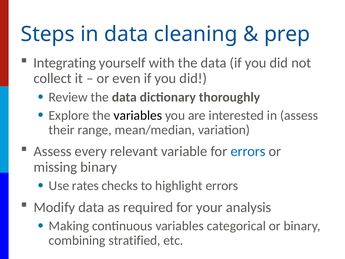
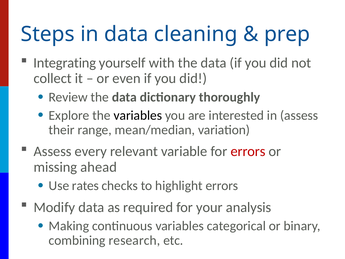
errors colour: blue -> red (248, 151)
missing binary: binary -> ahead (99, 167)
stratified: stratified -> research (134, 240)
